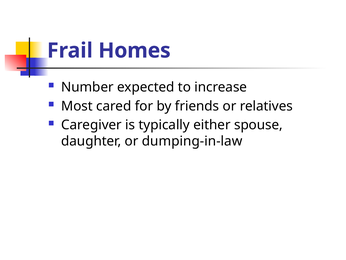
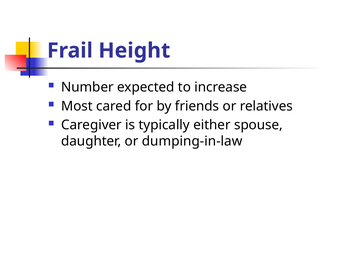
Homes: Homes -> Height (134, 50)
